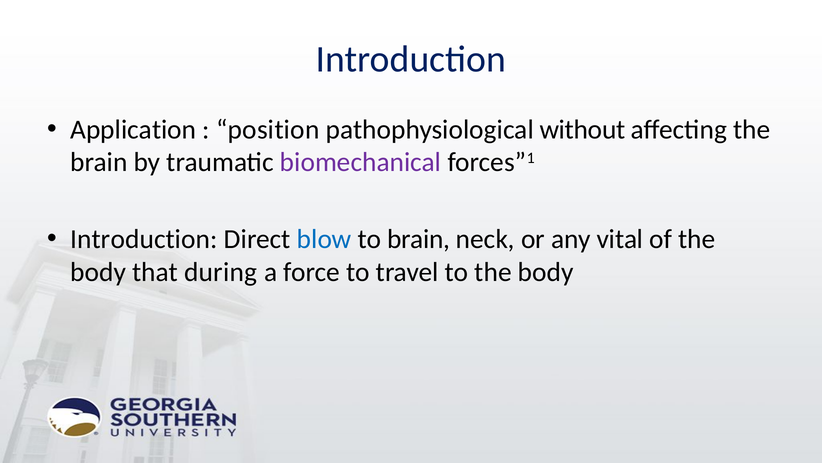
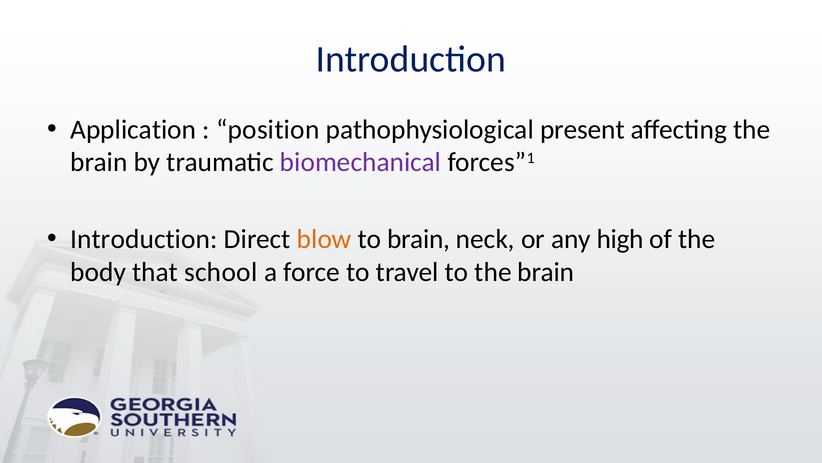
without: without -> present (582, 129)
blow colour: blue -> orange (324, 239)
vital: vital -> high (620, 239)
during: during -> school (221, 272)
to the body: body -> brain (546, 272)
